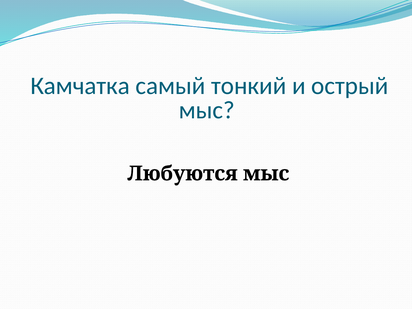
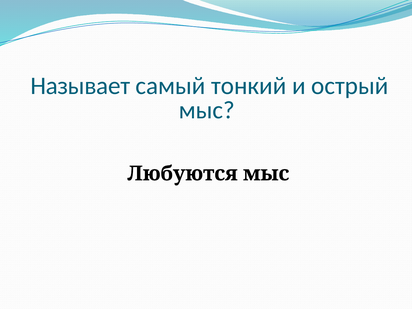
Камчатка: Камчатка -> Называет (80, 86)
